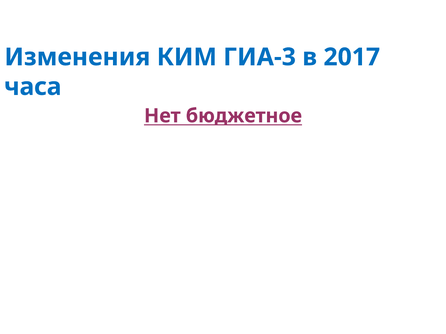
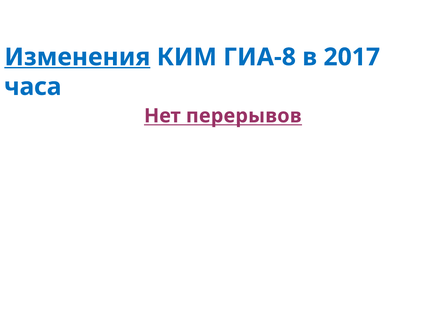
Изменения underline: none -> present (77, 57)
ГИА-3: ГИА-3 -> ГИА-8 (260, 57)
бюджетное: бюджетное -> перерывов (244, 116)
